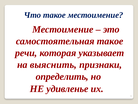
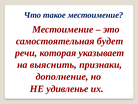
самостоятельная такое: такое -> будет (110, 41)
определить: определить -> дополнение (62, 76)
